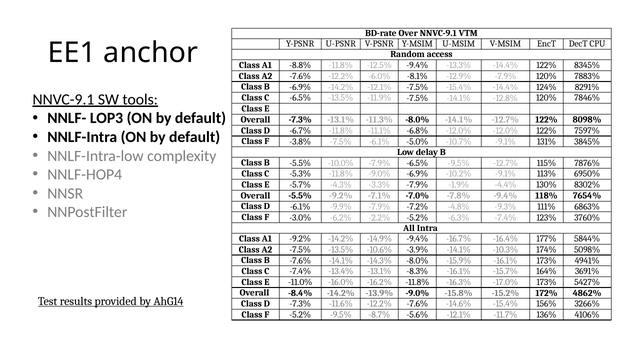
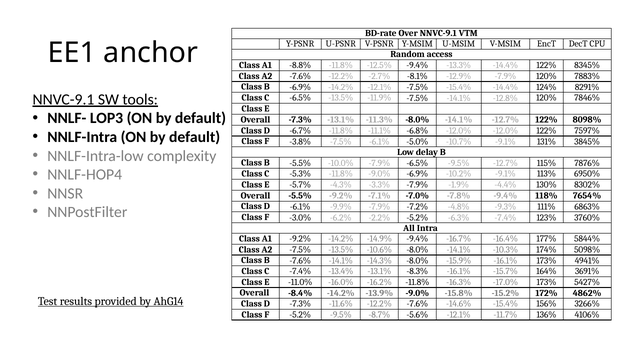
-6.0%: -6.0% -> -2.7% (379, 76)
-10.6% -3.9%: -3.9% -> -8.0% (417, 250)
